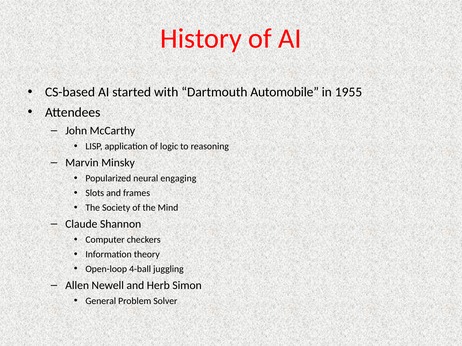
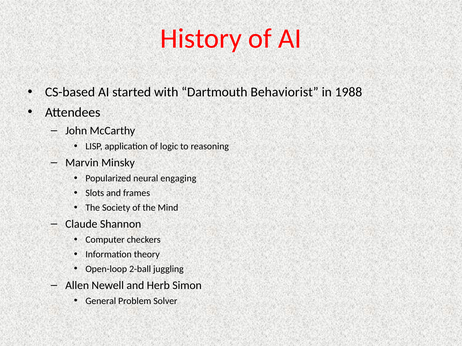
Automobile: Automobile -> Behaviorist (285, 92)
1955: 1955 -> 1988 (349, 92)
4-ball: 4-ball -> 2-ball (140, 269)
